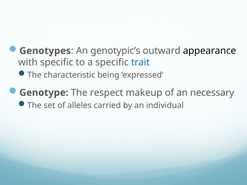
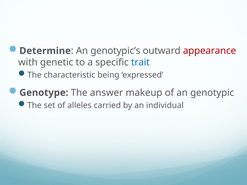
Genotypes: Genotypes -> Determine (45, 51)
appearance colour: black -> red (210, 51)
with specific: specific -> genetic (57, 62)
respect: respect -> answer (107, 93)
necessary: necessary -> genotypic (212, 93)
